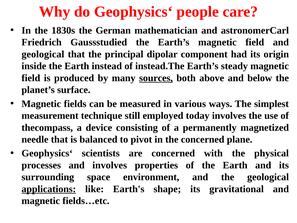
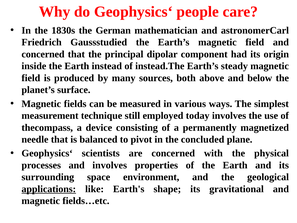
geological: geological -> concerned (43, 54)
sources underline: present -> none (156, 78)
the concerned: concerned -> concluded (203, 139)
